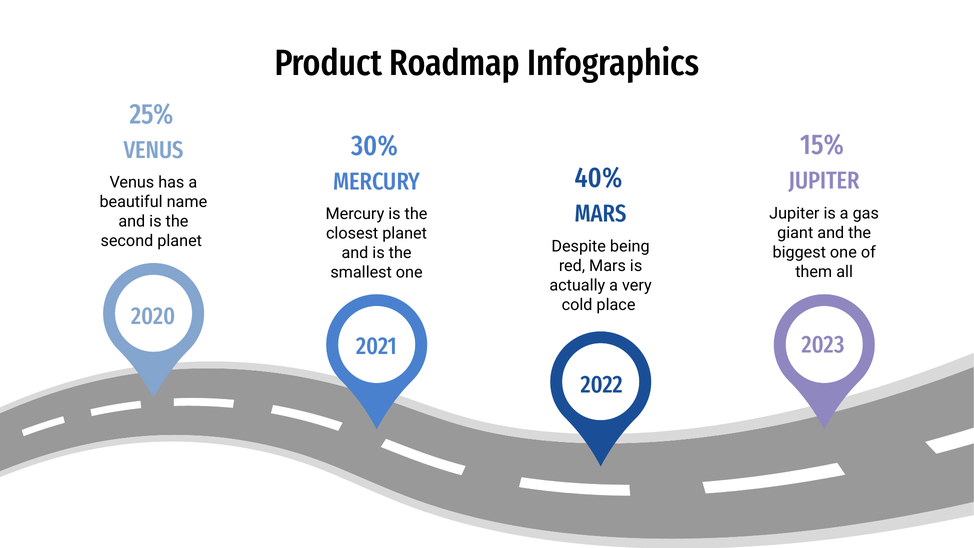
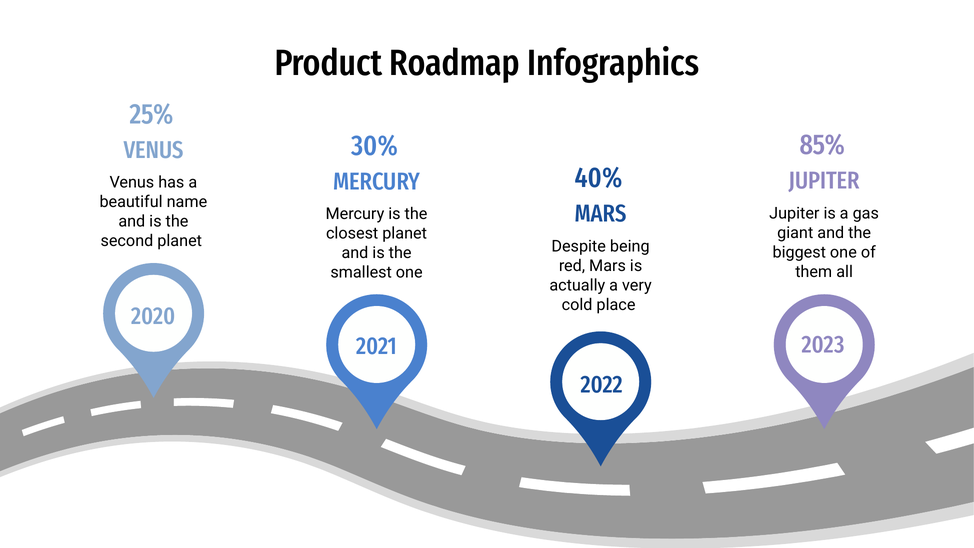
15%: 15% -> 85% (822, 145)
